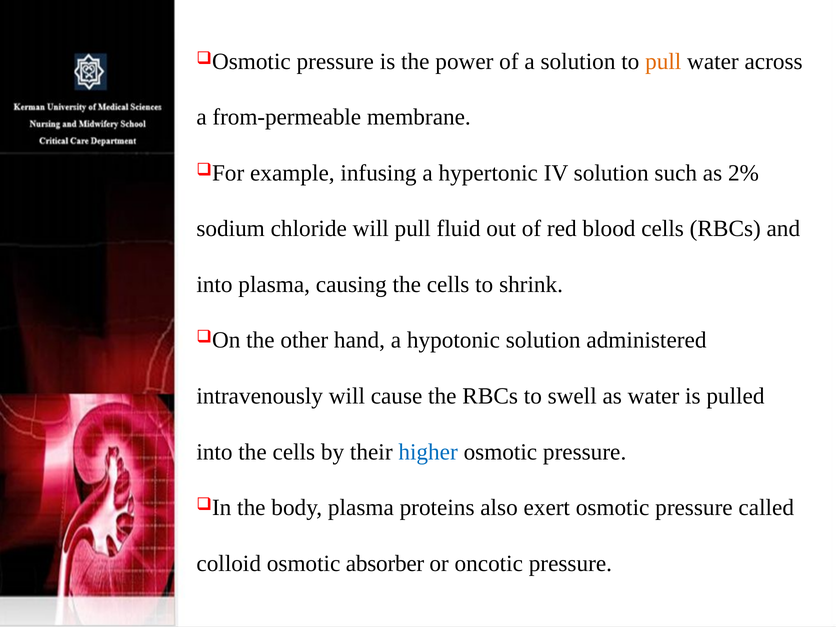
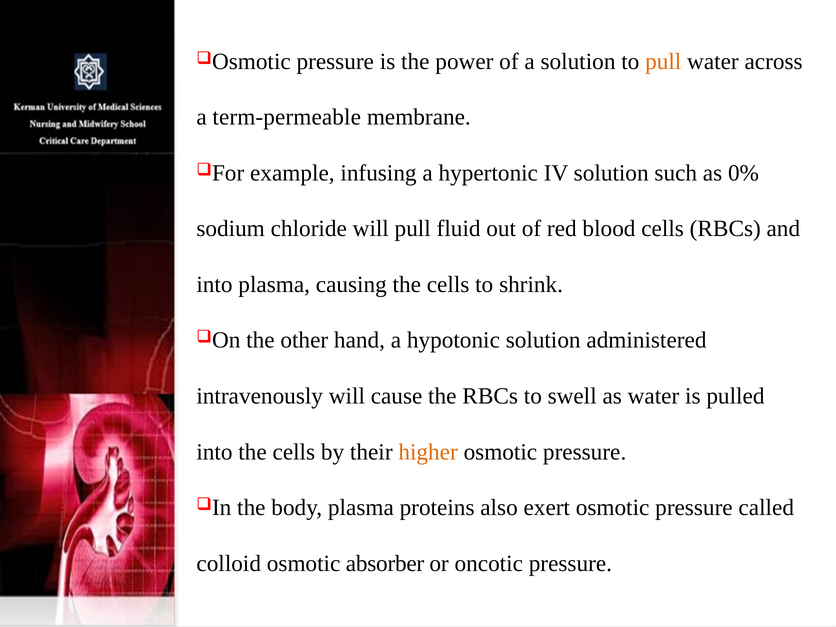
from-permeable: from-permeable -> term-permeable (287, 117)
2%: 2% -> 0% (744, 173)
higher colour: blue -> orange (428, 452)
